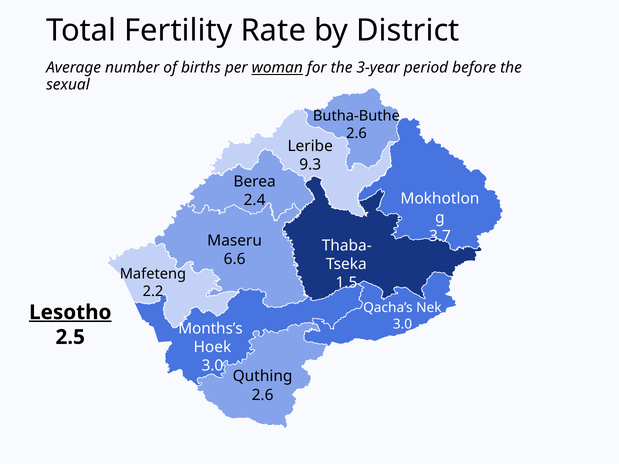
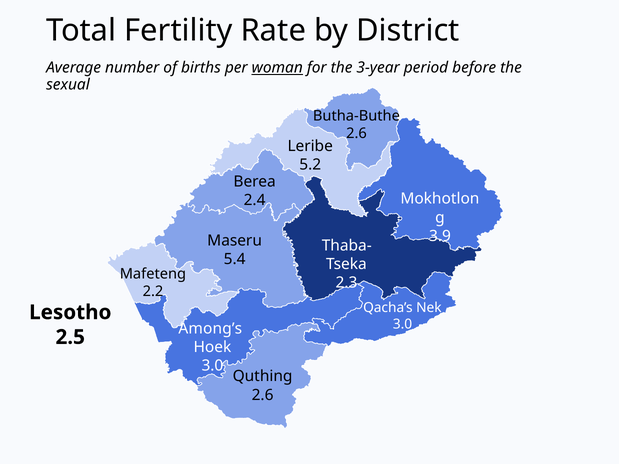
9.3: 9.3 -> 5.2 (310, 165)
3.7: 3.7 -> 3.9 (440, 236)
6.6: 6.6 -> 5.4 (235, 259)
1.5: 1.5 -> 2.3 (346, 283)
Lesotho underline: present -> none (70, 313)
Months’s: Months’s -> Among’s (210, 329)
